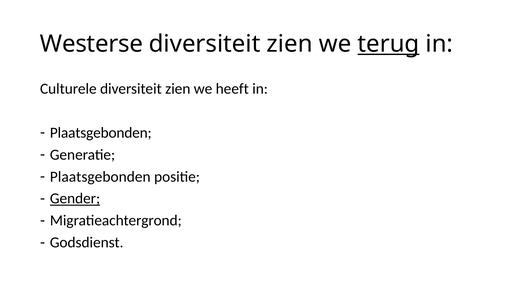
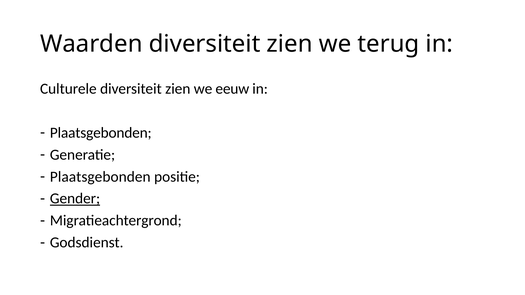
Westerse: Westerse -> Waarden (91, 44)
terug underline: present -> none (388, 44)
heeft: heeft -> eeuw (232, 89)
